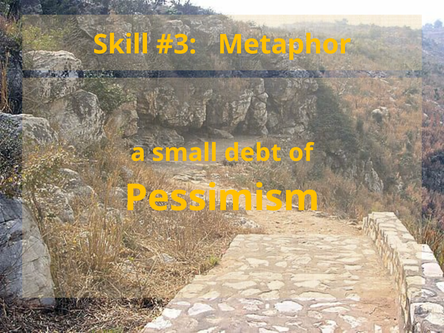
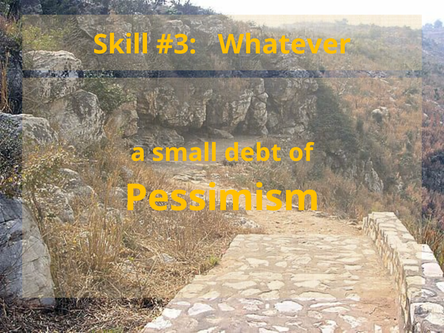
Metaphor: Metaphor -> Whatever (284, 44)
